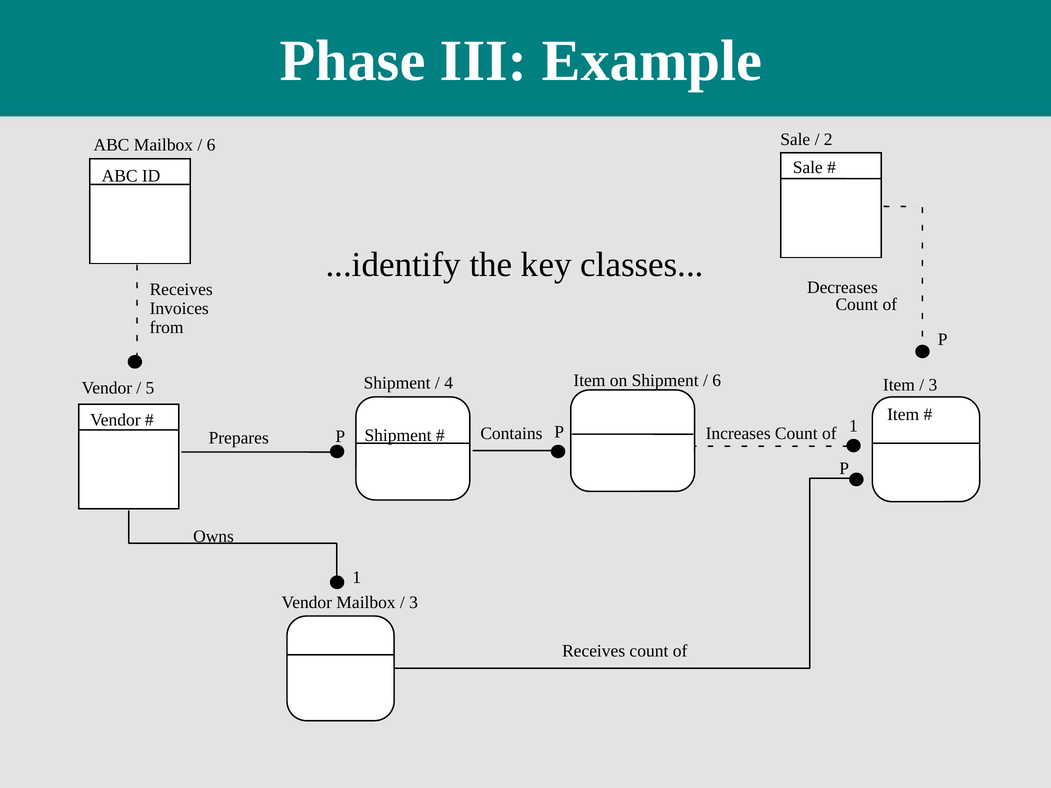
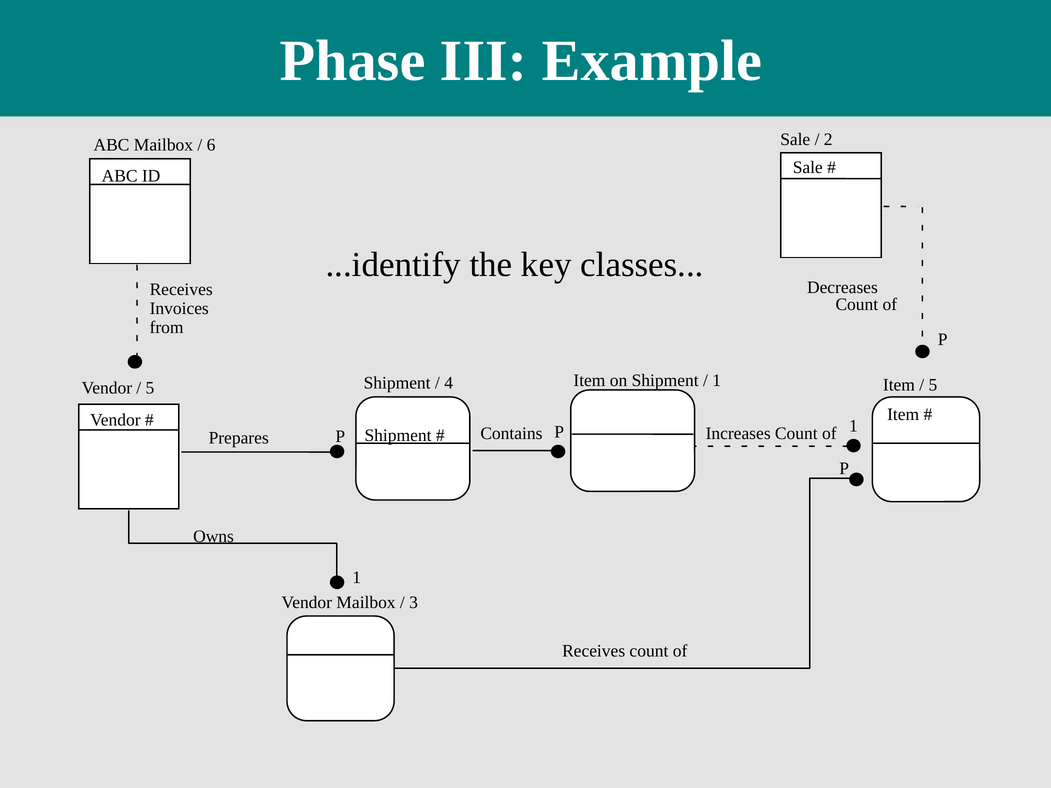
6: 6 -> 1 (717, 380)
3: 3 -> 5 (933, 385)
